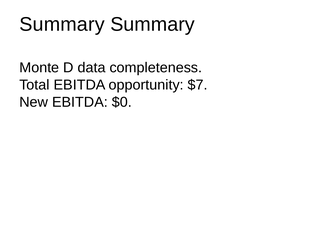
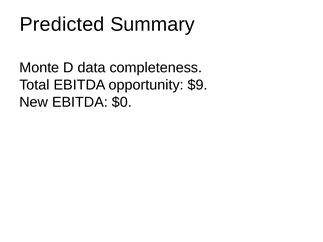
Summary: Summary -> Predicted (62, 25)
$7: $7 -> $9 (198, 85)
